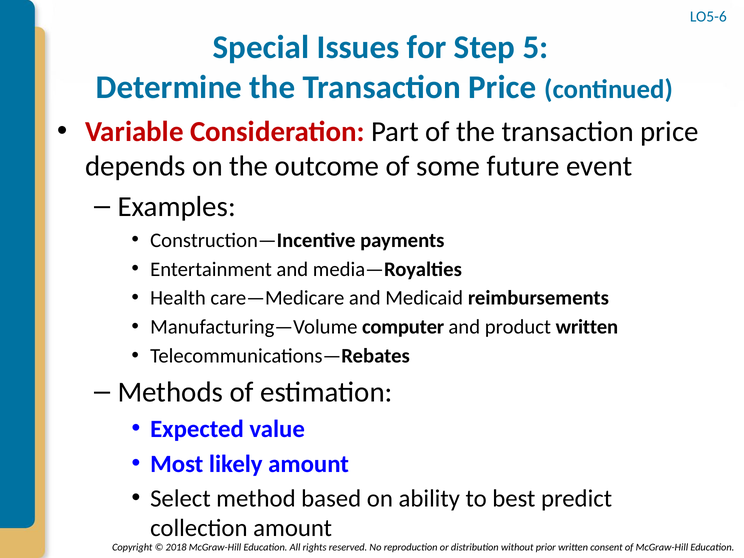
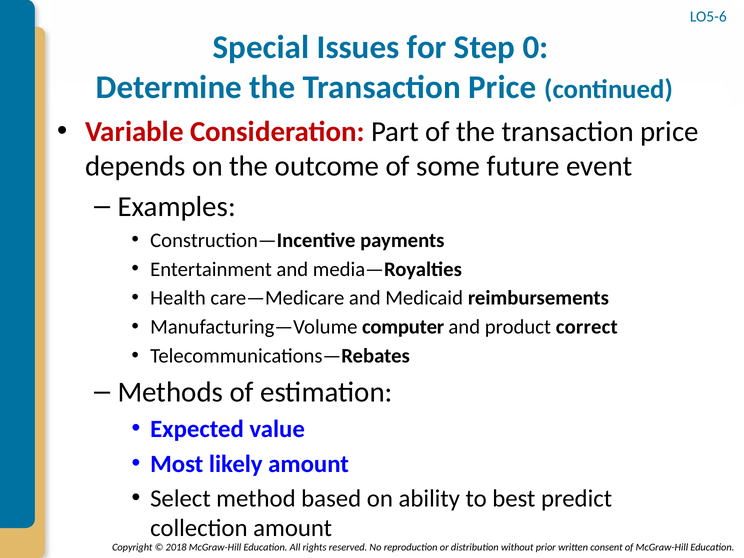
5: 5 -> 0 (535, 48)
product written: written -> correct (587, 327)
